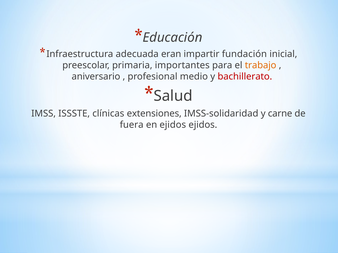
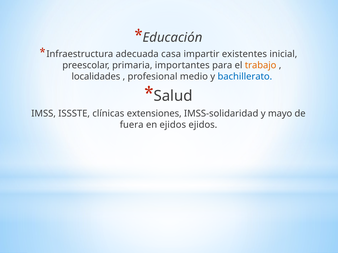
eran: eran -> casa (171, 54)
fundación: fundación -> existentes (244, 54)
aniversario: aniversario -> localidades (96, 77)
bachillerato colour: red -> blue (245, 77)
carne: carne -> mayo (280, 114)
